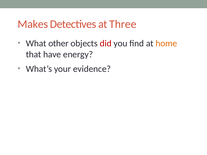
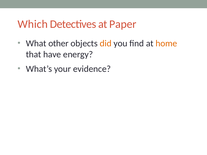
Makes: Makes -> Which (33, 24)
Three: Three -> Paper (123, 24)
did colour: red -> orange (106, 43)
